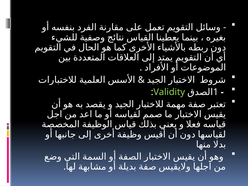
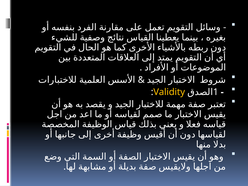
Validity colour: light green -> yellow (169, 92)
